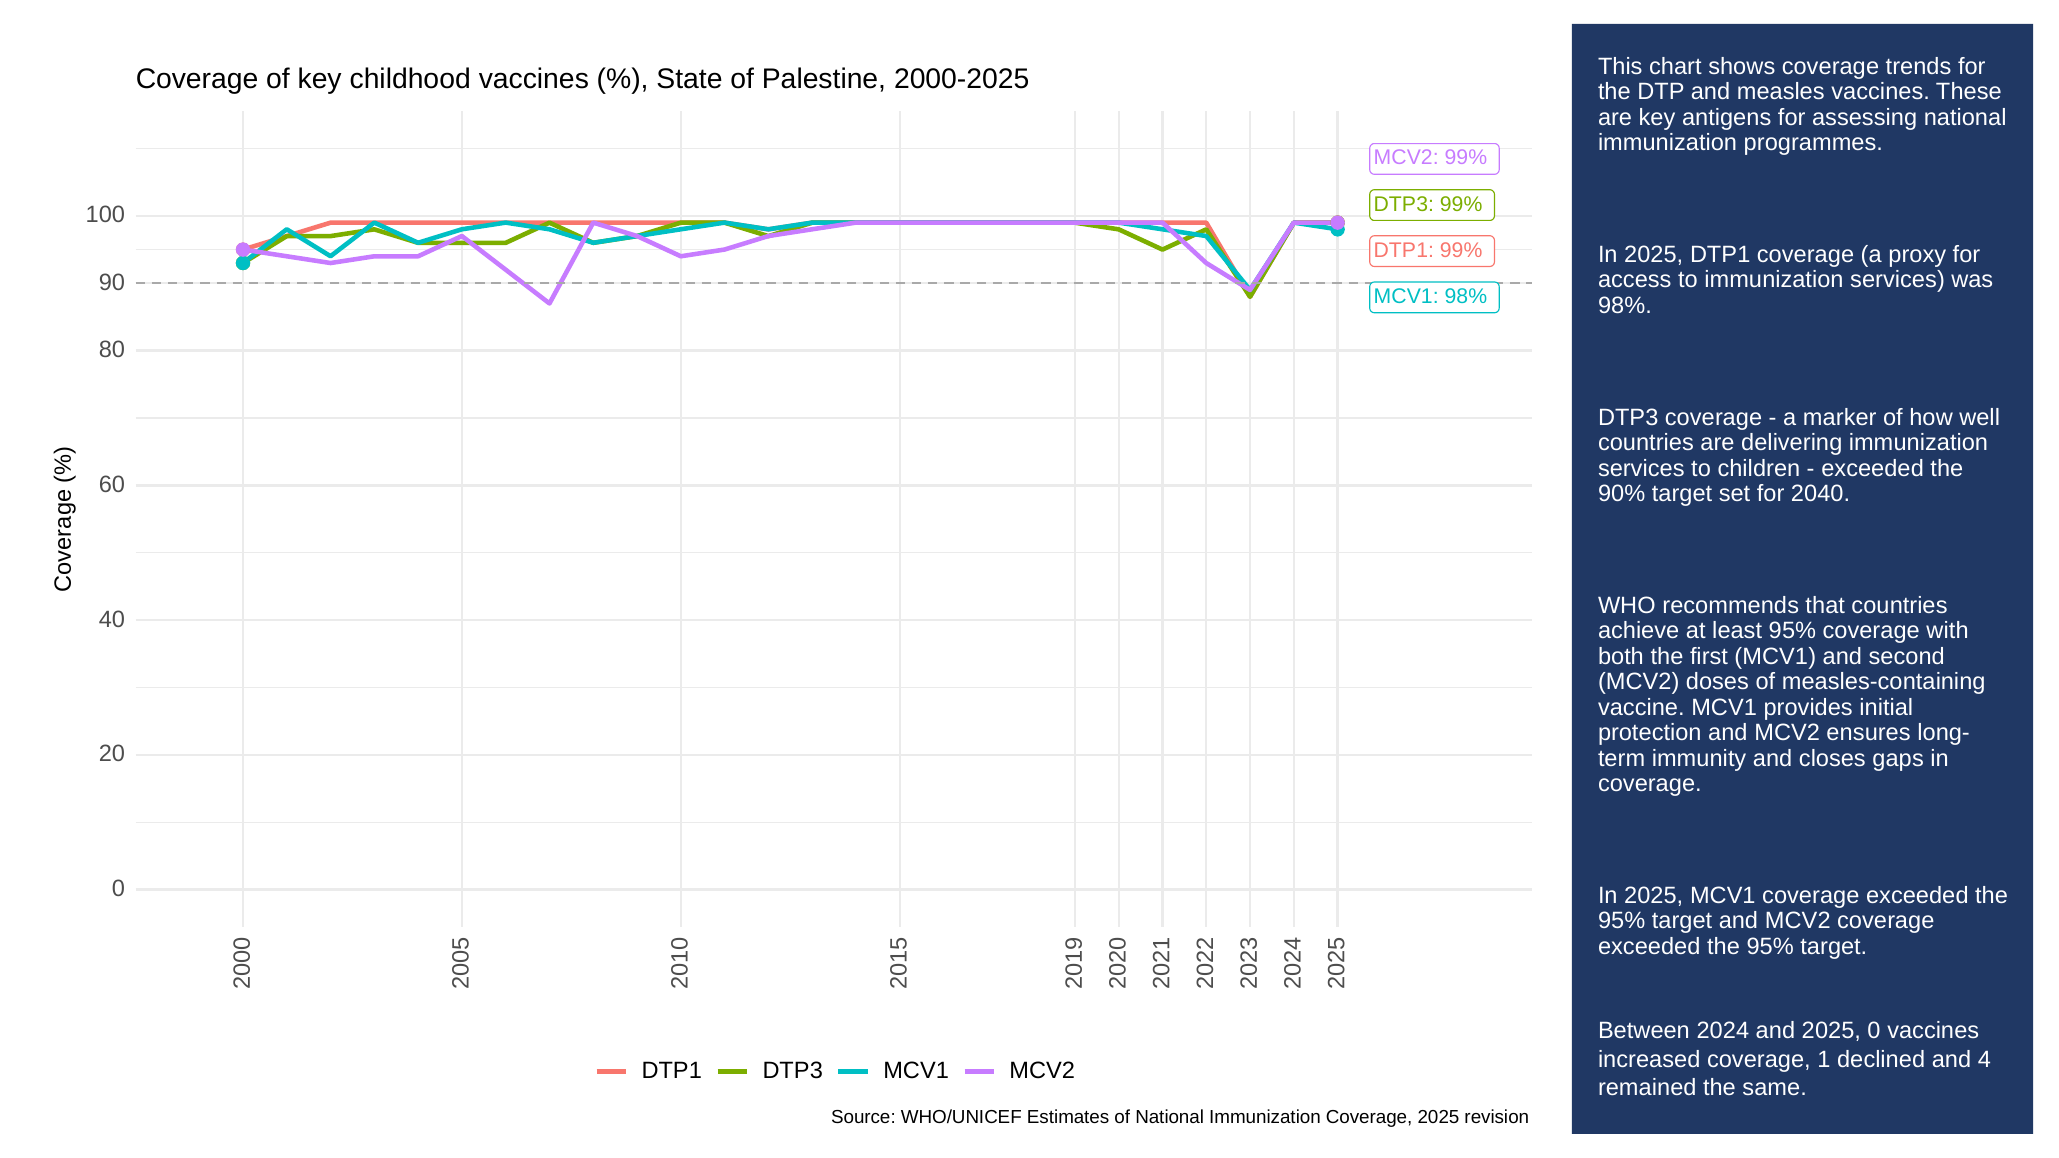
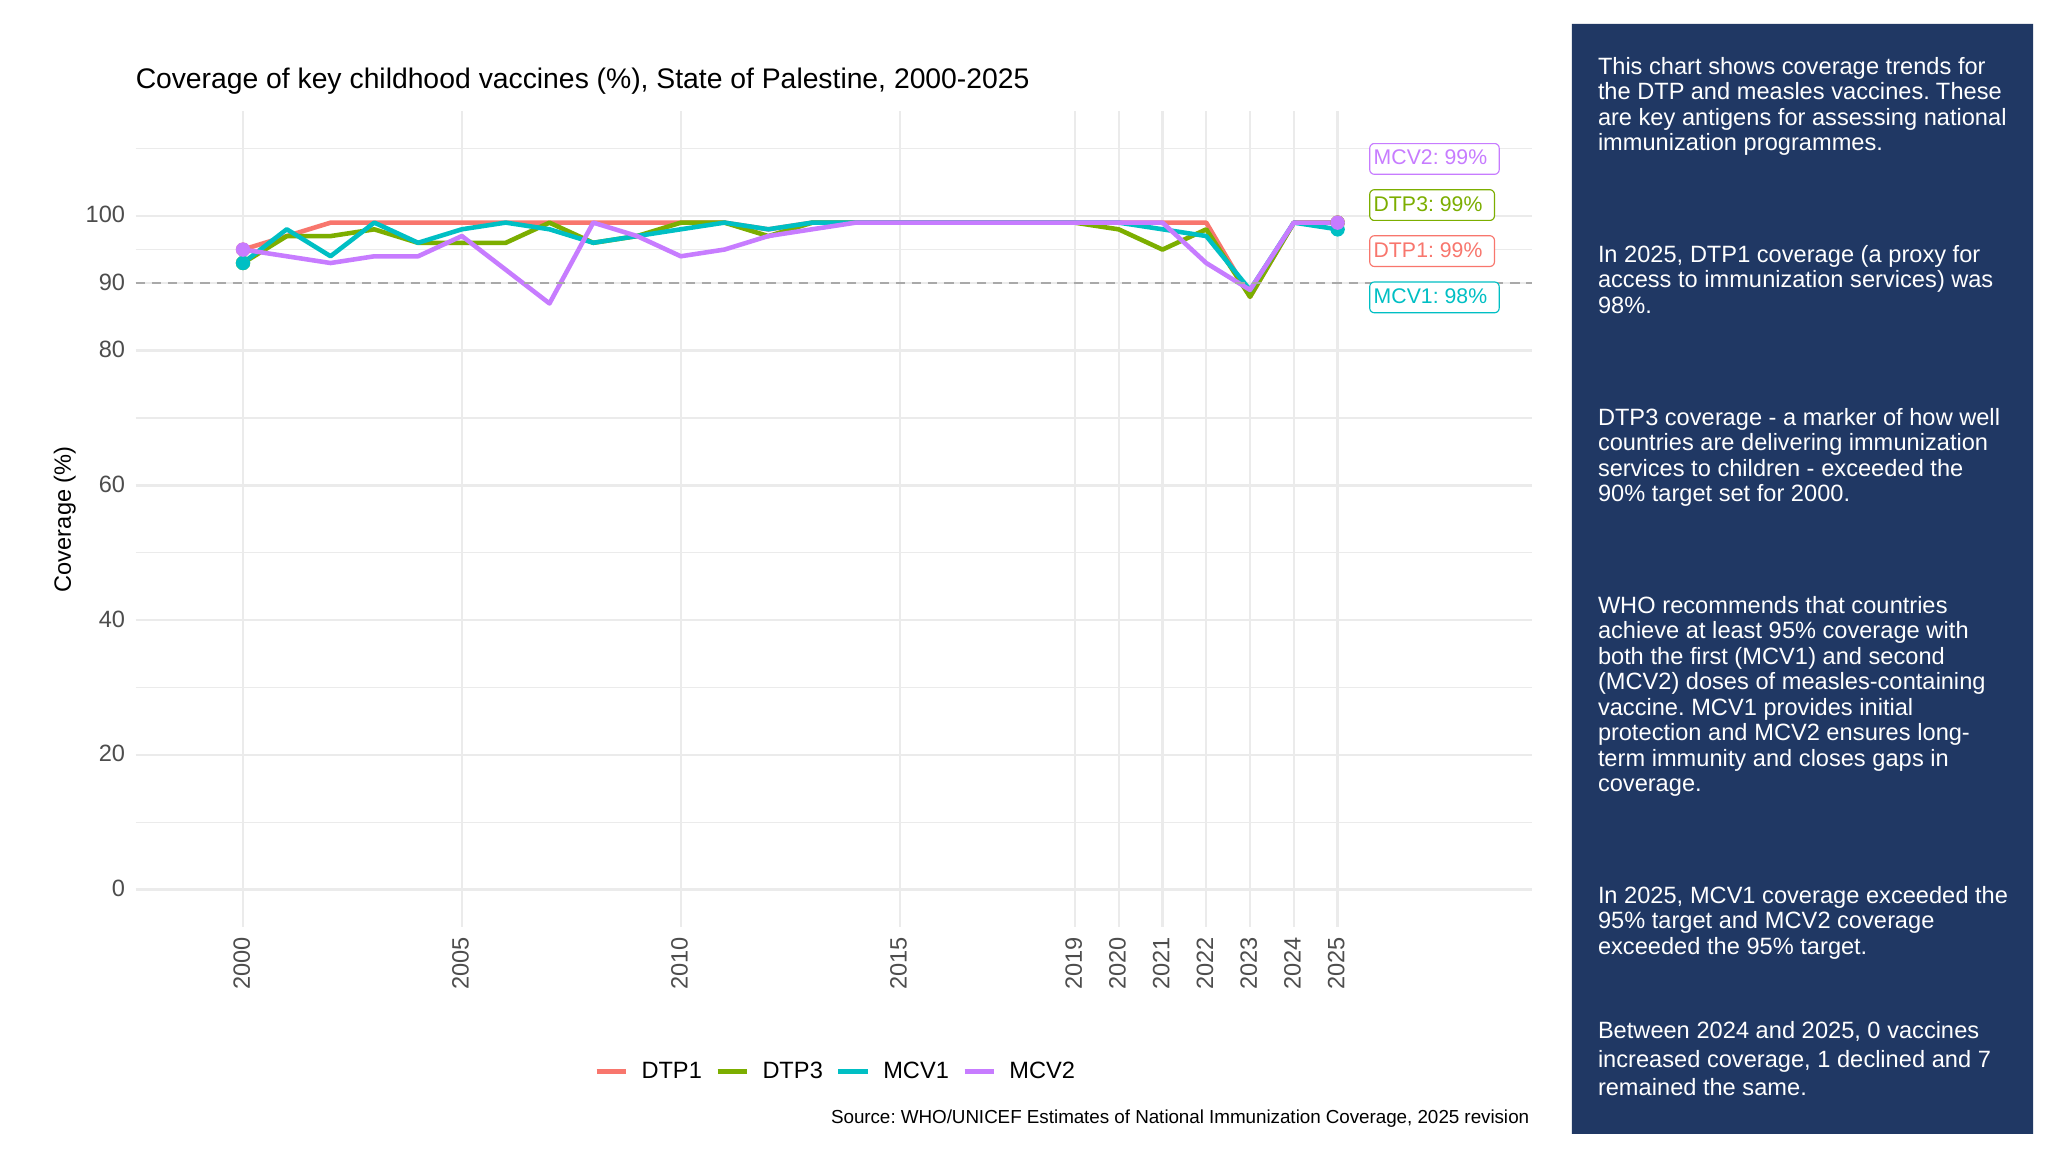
2040: 2040 -> 2000 (1821, 494)
and 4: 4 -> 7 (1984, 1059)
